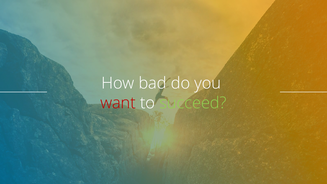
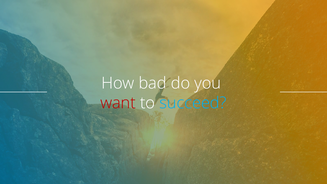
succeed colour: light green -> light blue (193, 103)
